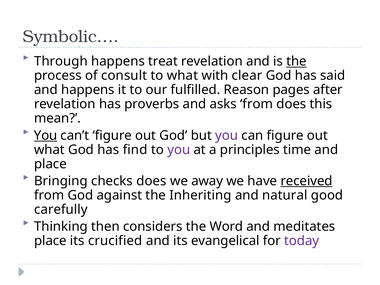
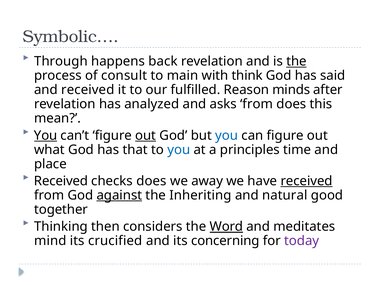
treat: treat -> back (163, 61)
to what: what -> main (183, 76)
clear: clear -> think (247, 76)
and happens: happens -> received (88, 90)
pages: pages -> minds (291, 90)
proverbs: proverbs -> analyzed (152, 104)
out underline: none -> present (146, 135)
you colour: purple -> blue (227, 135)
find: find -> that (135, 150)
you colour: purple -> blue (179, 150)
Bringing: Bringing -> Received (61, 181)
against underline: none -> present (119, 195)
carefully: carefully -> together (61, 209)
Word underline: none -> present (226, 227)
place: place -> mind (50, 241)
evangelical: evangelical -> concerning (225, 241)
